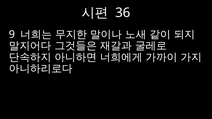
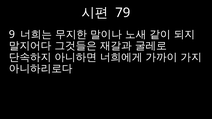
36: 36 -> 79 (123, 13)
